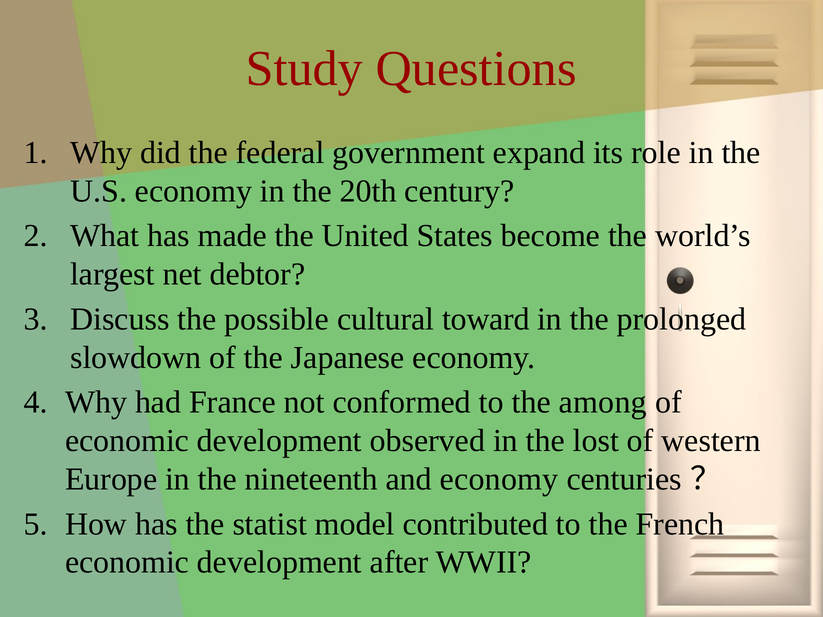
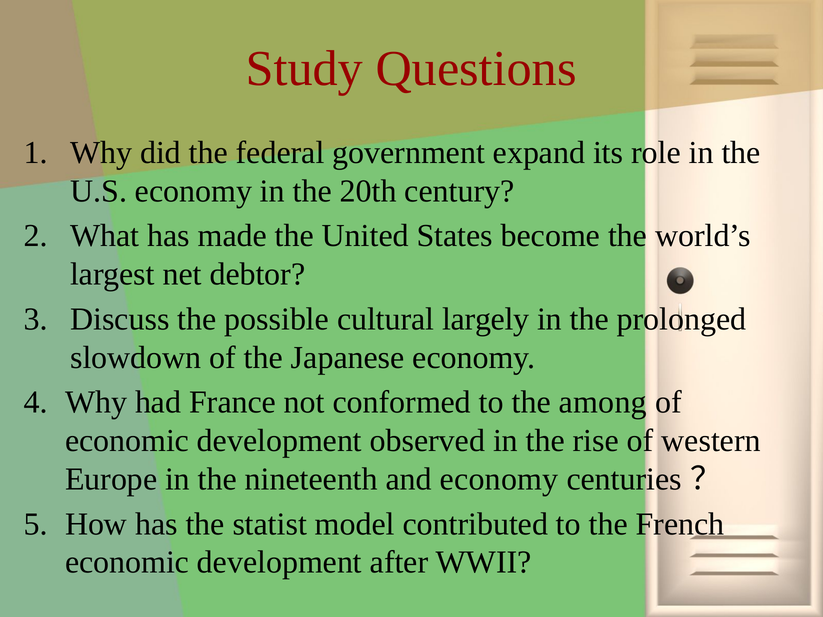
toward: toward -> largely (486, 319)
lost: lost -> rise (596, 441)
